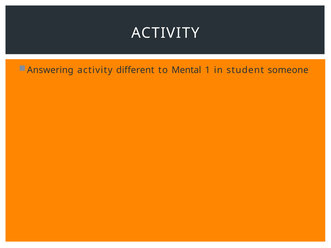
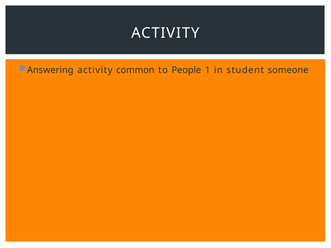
different: different -> common (135, 70)
Mental: Mental -> People (186, 70)
